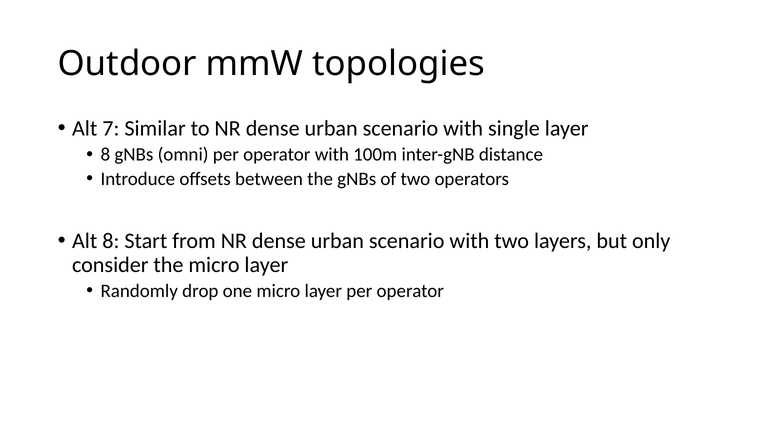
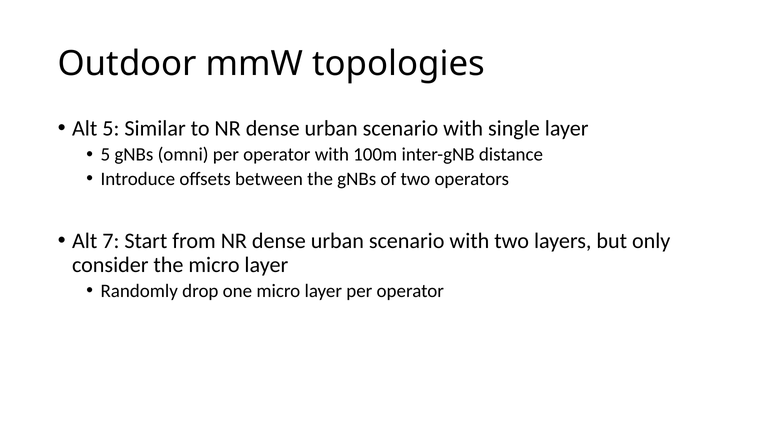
Alt 7: 7 -> 5 (111, 128)
8: 8 -> 5 (105, 154)
Alt 8: 8 -> 7 (111, 241)
